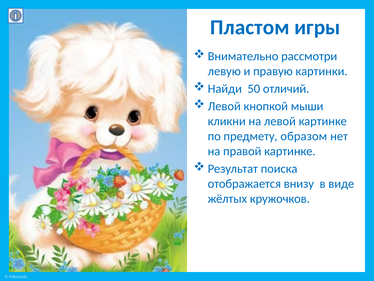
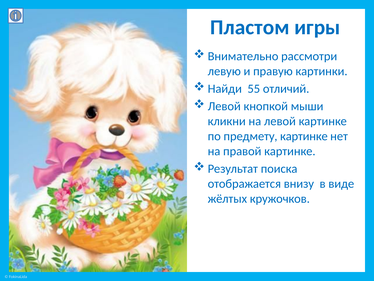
50: 50 -> 55 (254, 89)
предмету образом: образом -> картинке (304, 136)
